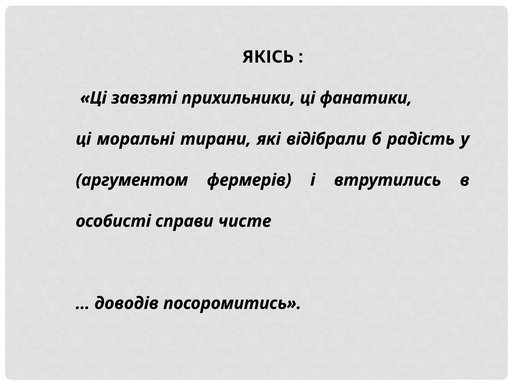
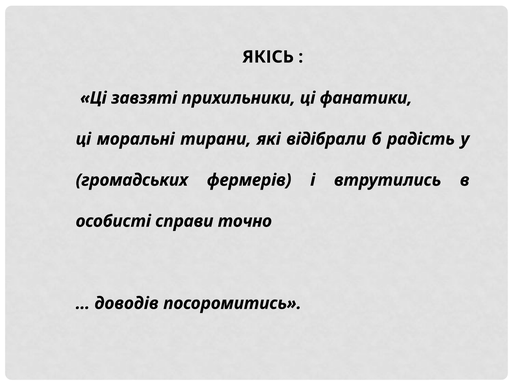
аргументом: аргументом -> громадських (132, 180)
чисте: чисте -> точно (245, 221)
